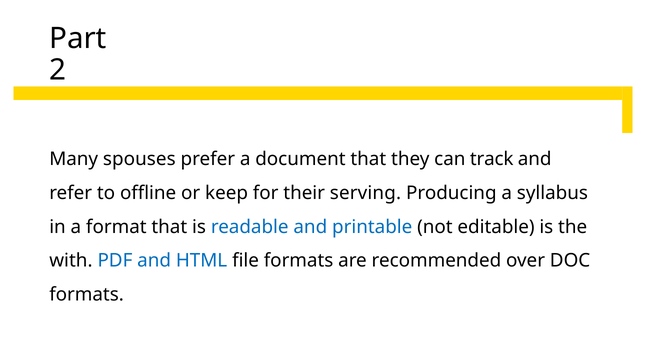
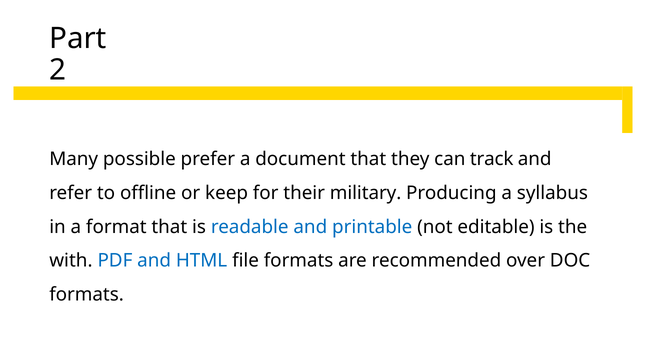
spouses: spouses -> possible (139, 159)
serving: serving -> military (366, 193)
